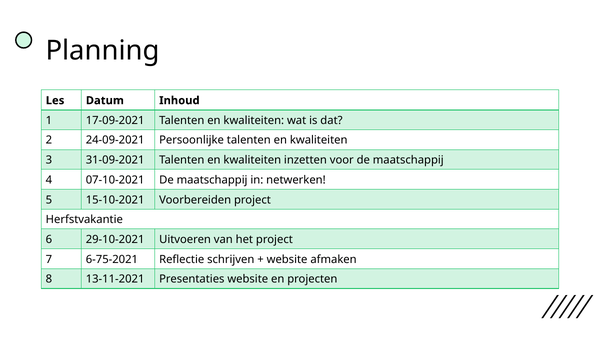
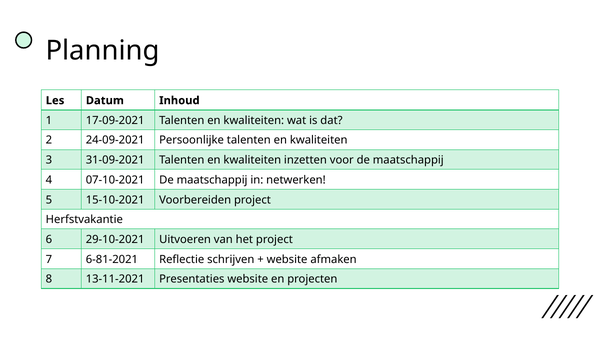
6-75-2021: 6-75-2021 -> 6-81-2021 (112, 259)
